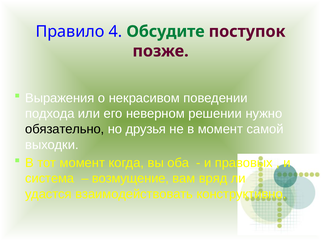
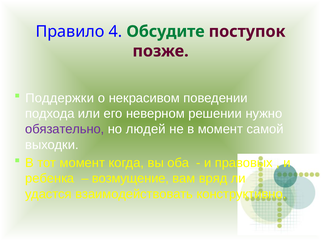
Выражения: Выражения -> Поддержки (60, 98)
обязательно colour: black -> purple (65, 129)
друзья: друзья -> людей (146, 129)
система: система -> ребенка (50, 178)
